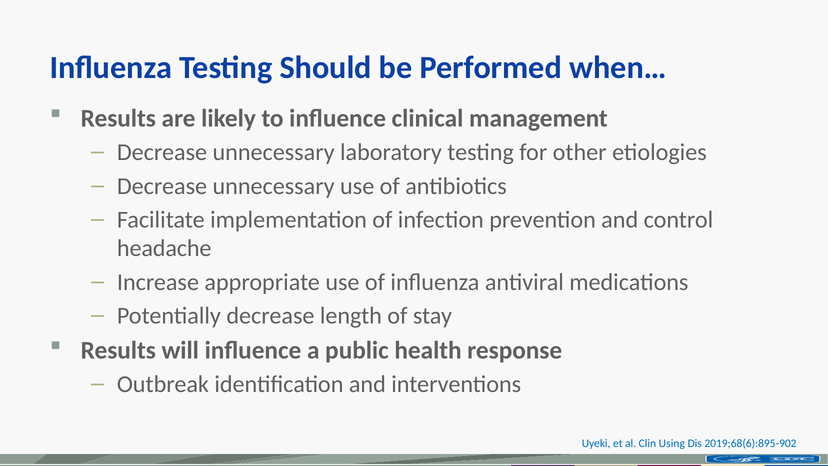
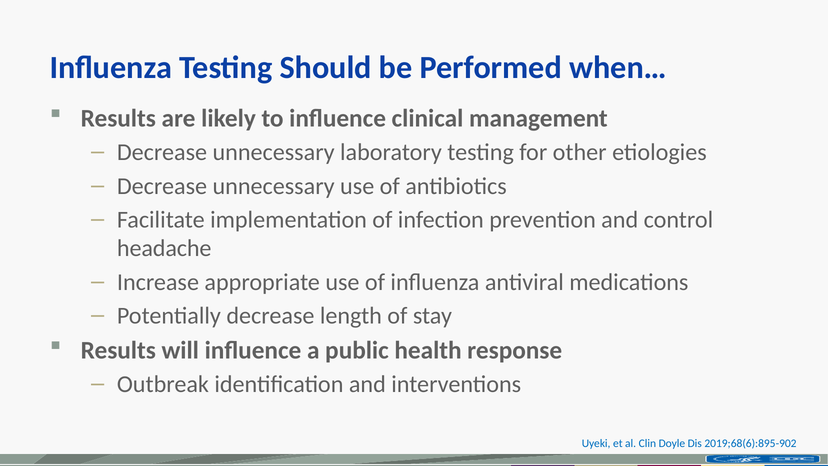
Using: Using -> Doyle (672, 443)
